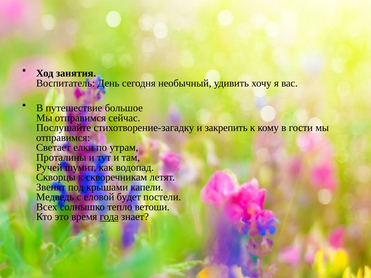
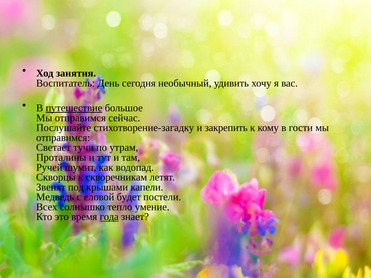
путешествие underline: none -> present (74, 108)
елки: елки -> тучи (84, 148)
ветоши: ветоши -> умение (152, 207)
